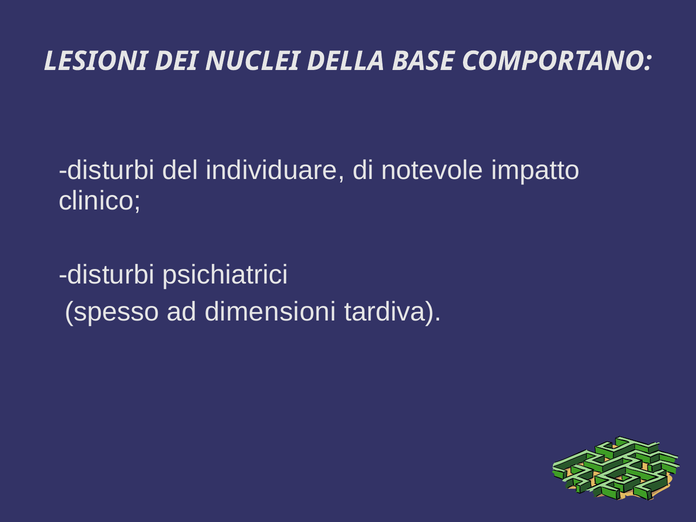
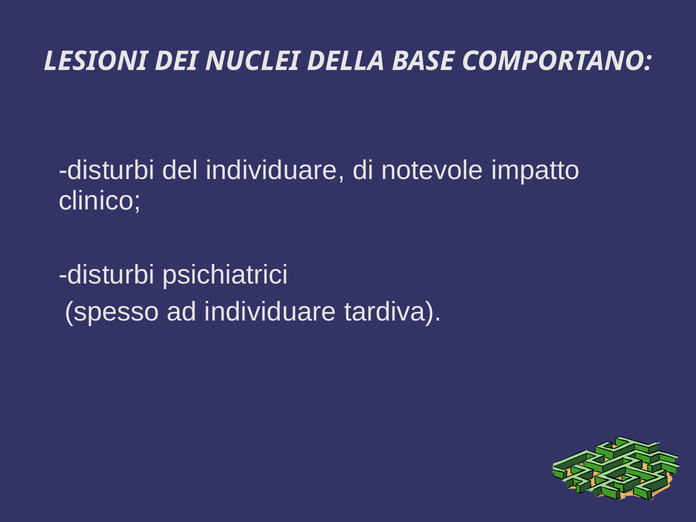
ad dimensioni: dimensioni -> individuare (270, 312)
